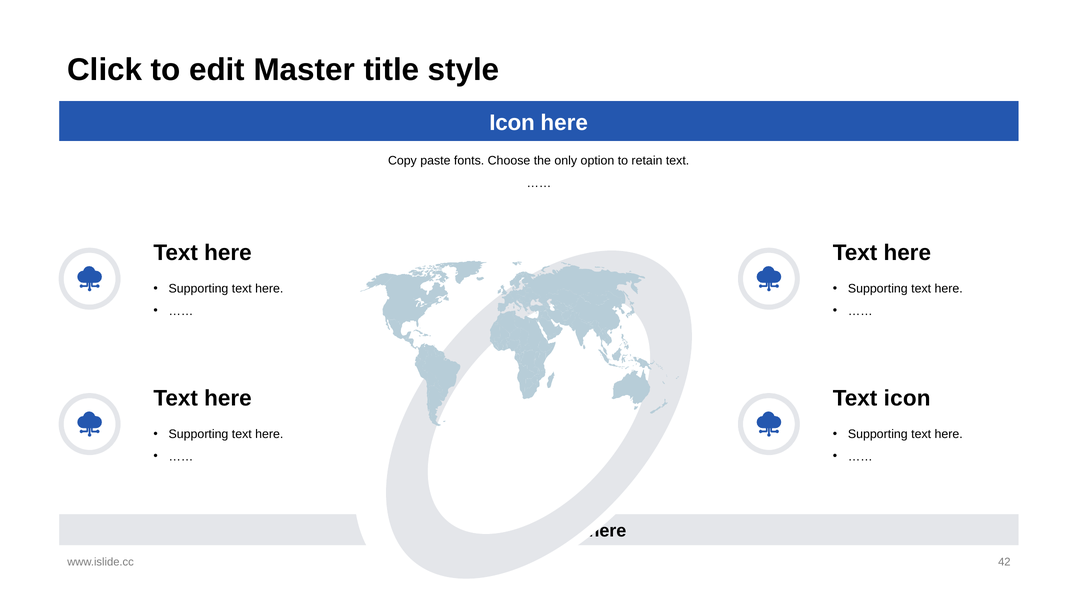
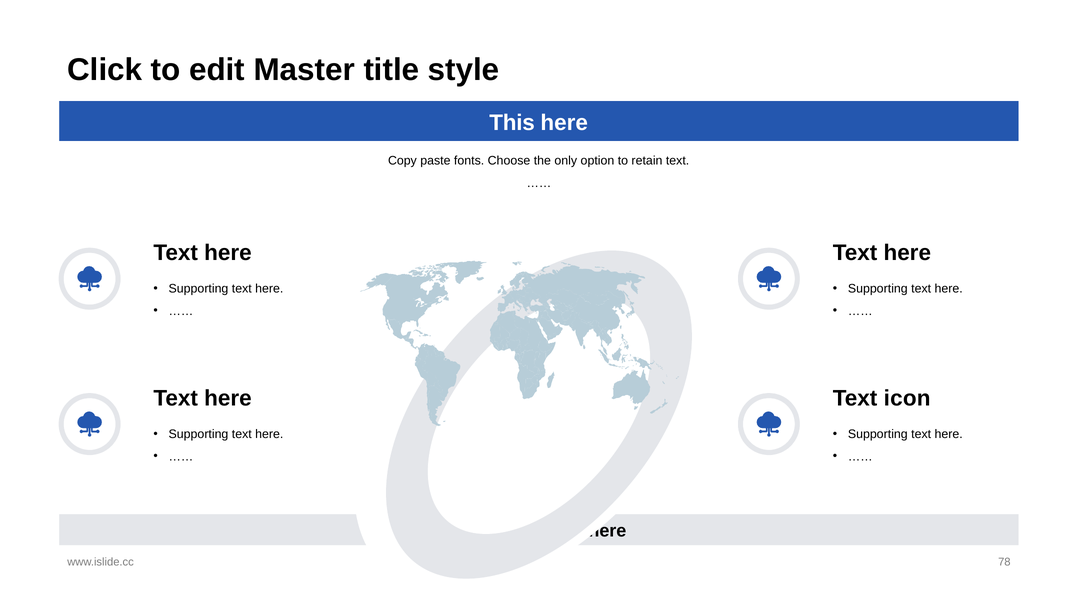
Icon: Icon -> This (512, 122)
42: 42 -> 78 (1004, 561)
